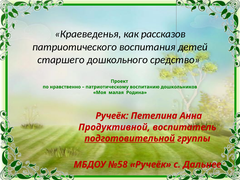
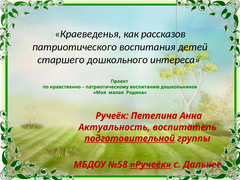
средство: средство -> интереса (175, 60)
Продуктивной: Продуктивной -> Актуальность (114, 127)
Ручеёк underline: none -> present (151, 165)
